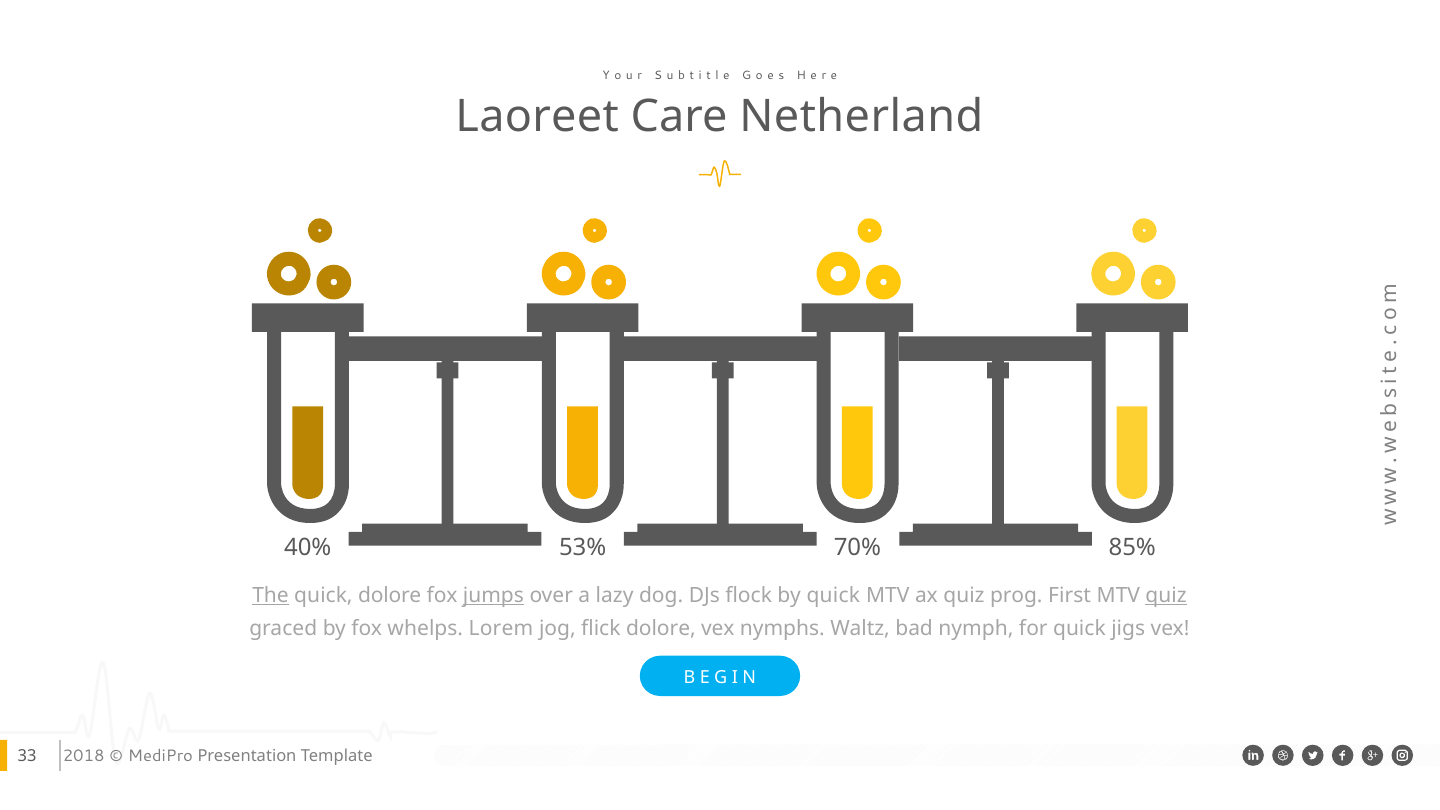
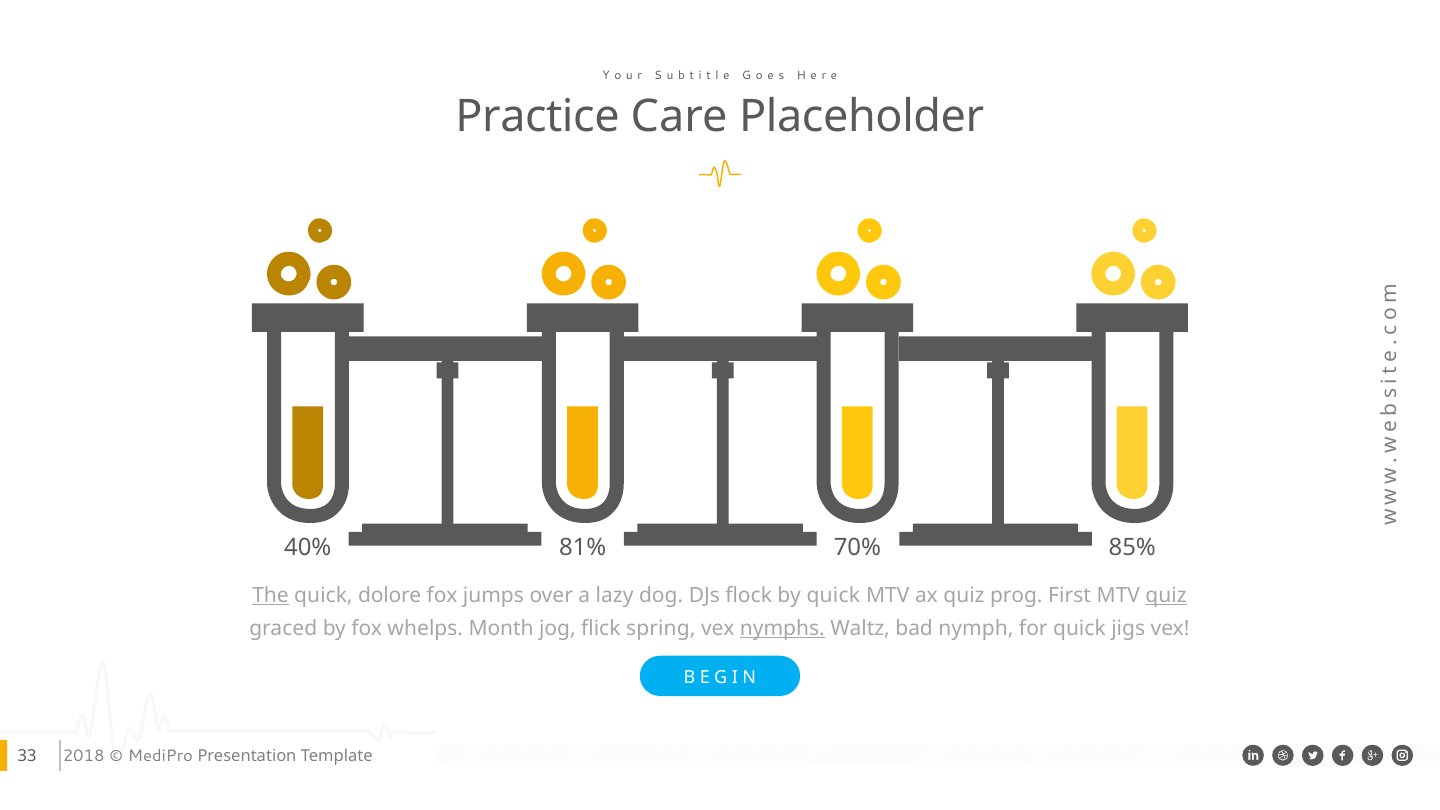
Laoreet: Laoreet -> Practice (538, 117)
Netherland: Netherland -> Placeholder (862, 117)
53%: 53% -> 81% (583, 547)
jumps underline: present -> none (493, 595)
Lorem: Lorem -> Month (501, 628)
flick dolore: dolore -> spring (661, 628)
nymphs underline: none -> present (782, 628)
